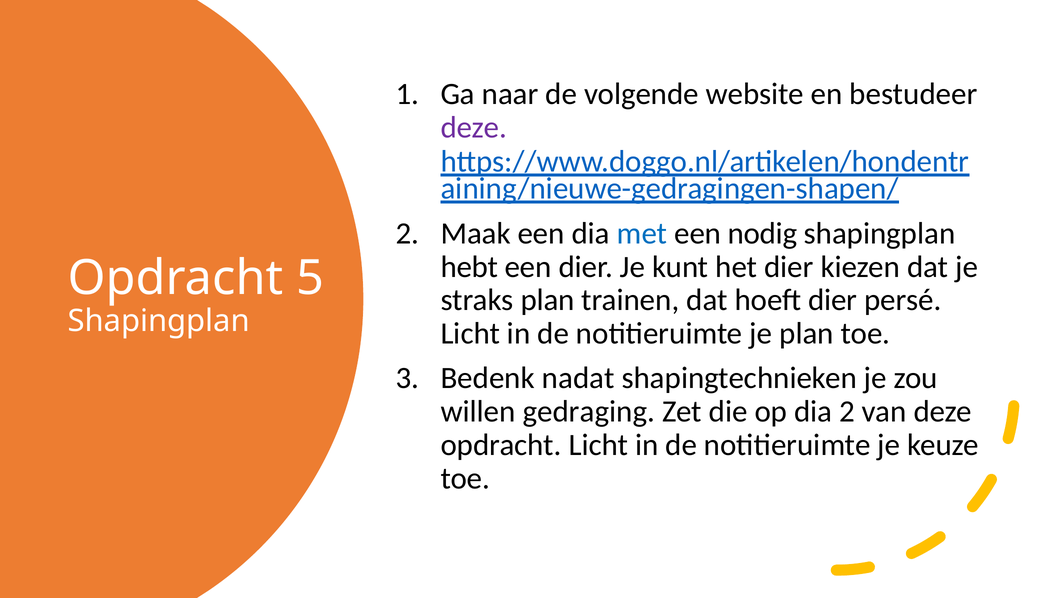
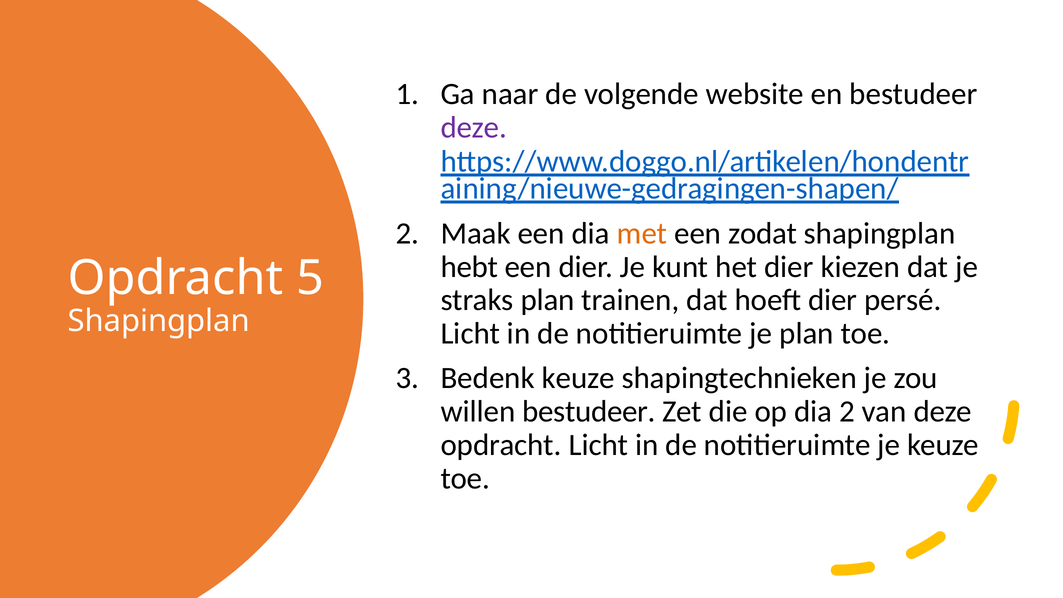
met colour: blue -> orange (642, 233)
nodig: nodig -> zodat (763, 233)
Bedenk nadat: nadat -> keuze (578, 378)
willen gedraging: gedraging -> bestudeer (589, 412)
